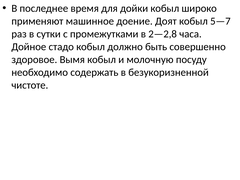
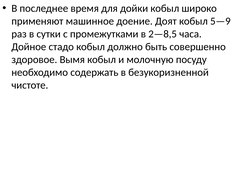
5—7: 5—7 -> 5—9 (220, 21)
2—2,8: 2—2,8 -> 2—8,5 (163, 34)
